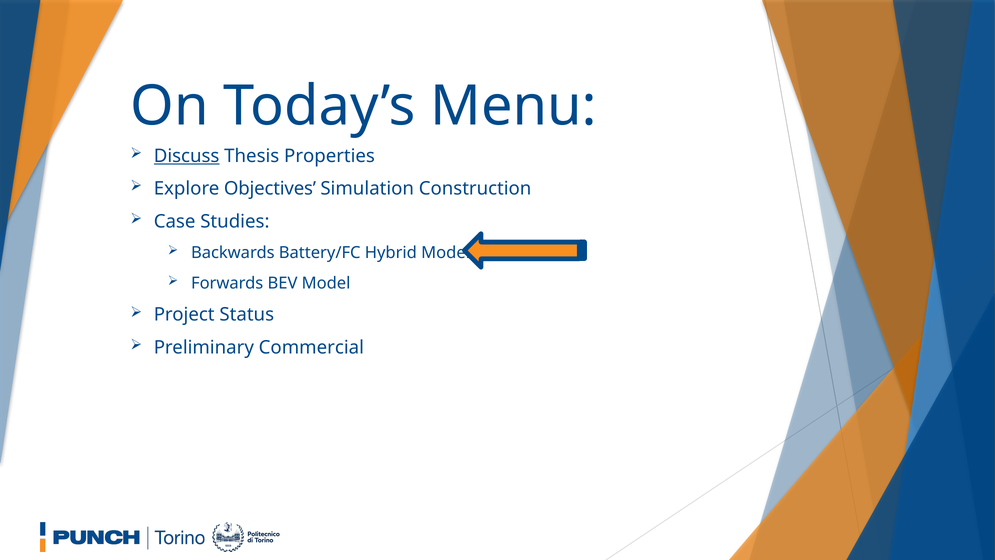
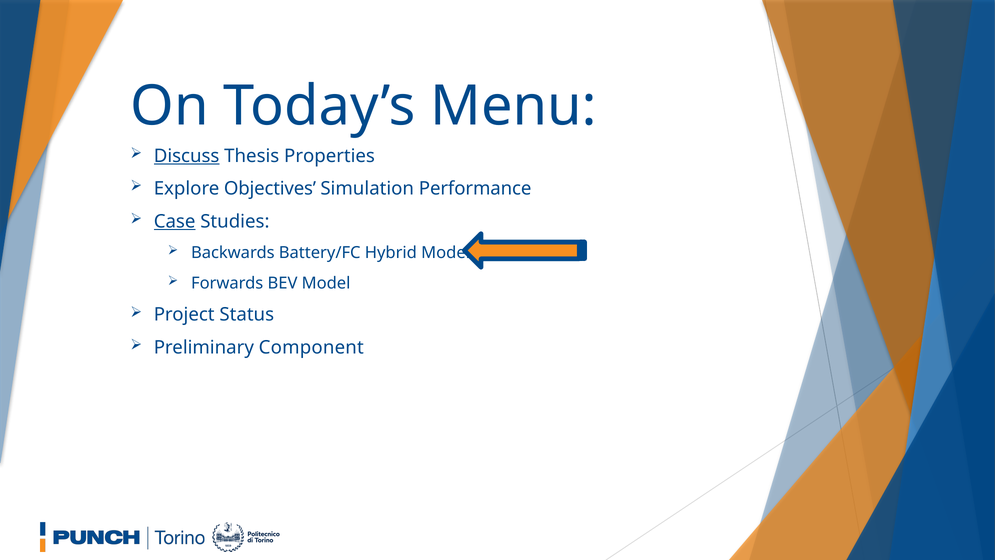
Construction: Construction -> Performance (475, 189)
Case underline: none -> present (175, 221)
Commercial: Commercial -> Component (311, 347)
